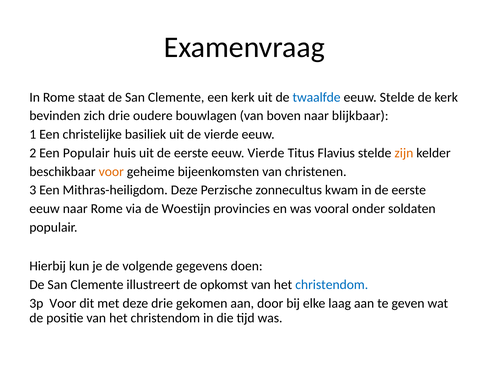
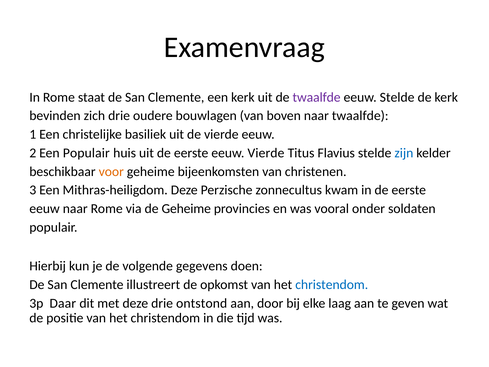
twaalfde colour: blue -> purple (317, 97)
naar blijkbaar: blijkbaar -> twaalfde (360, 116)
zijn colour: orange -> blue (404, 153)
de Woestijn: Woestijn -> Geheime (186, 209)
3p Voor: Voor -> Daar (63, 303)
gekomen: gekomen -> ontstond (202, 303)
